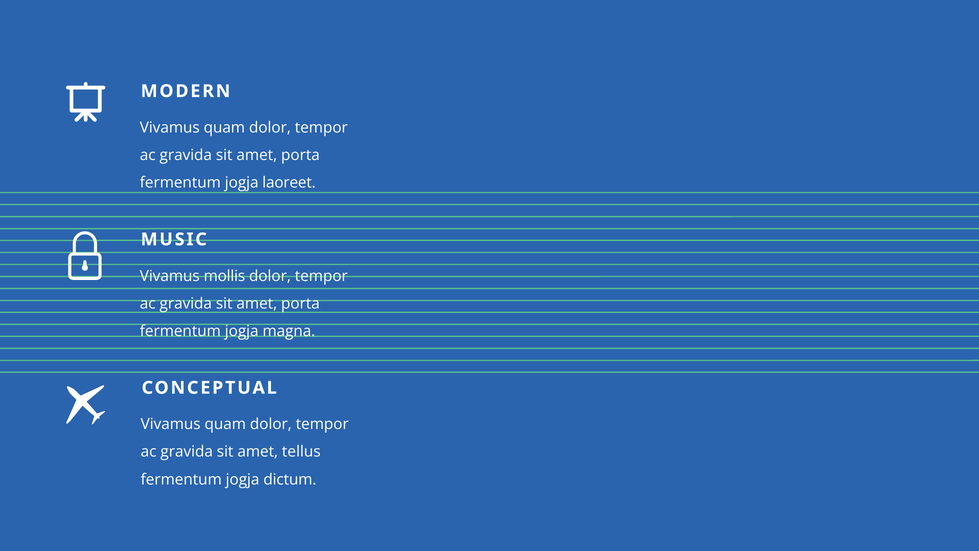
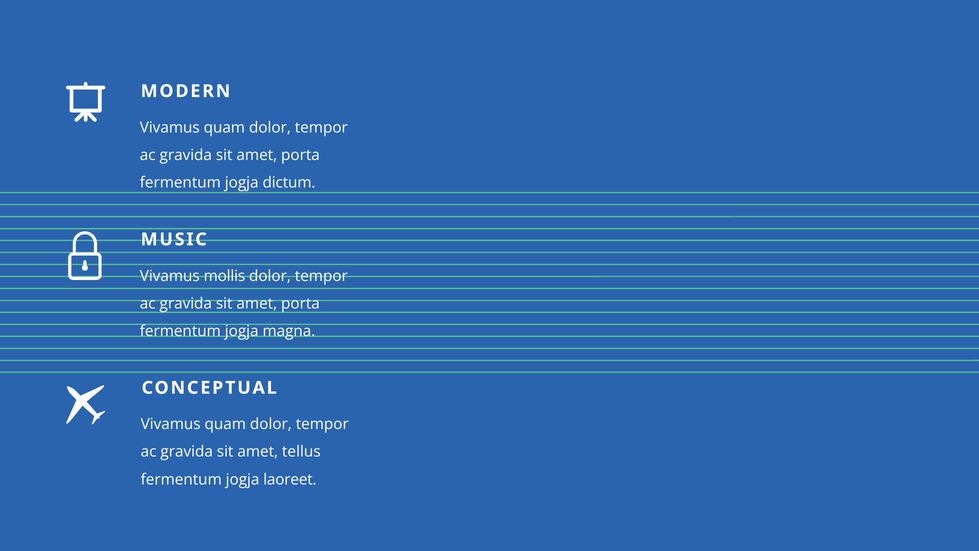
laoreet: laoreet -> dictum (289, 183)
dictum: dictum -> laoreet (290, 479)
